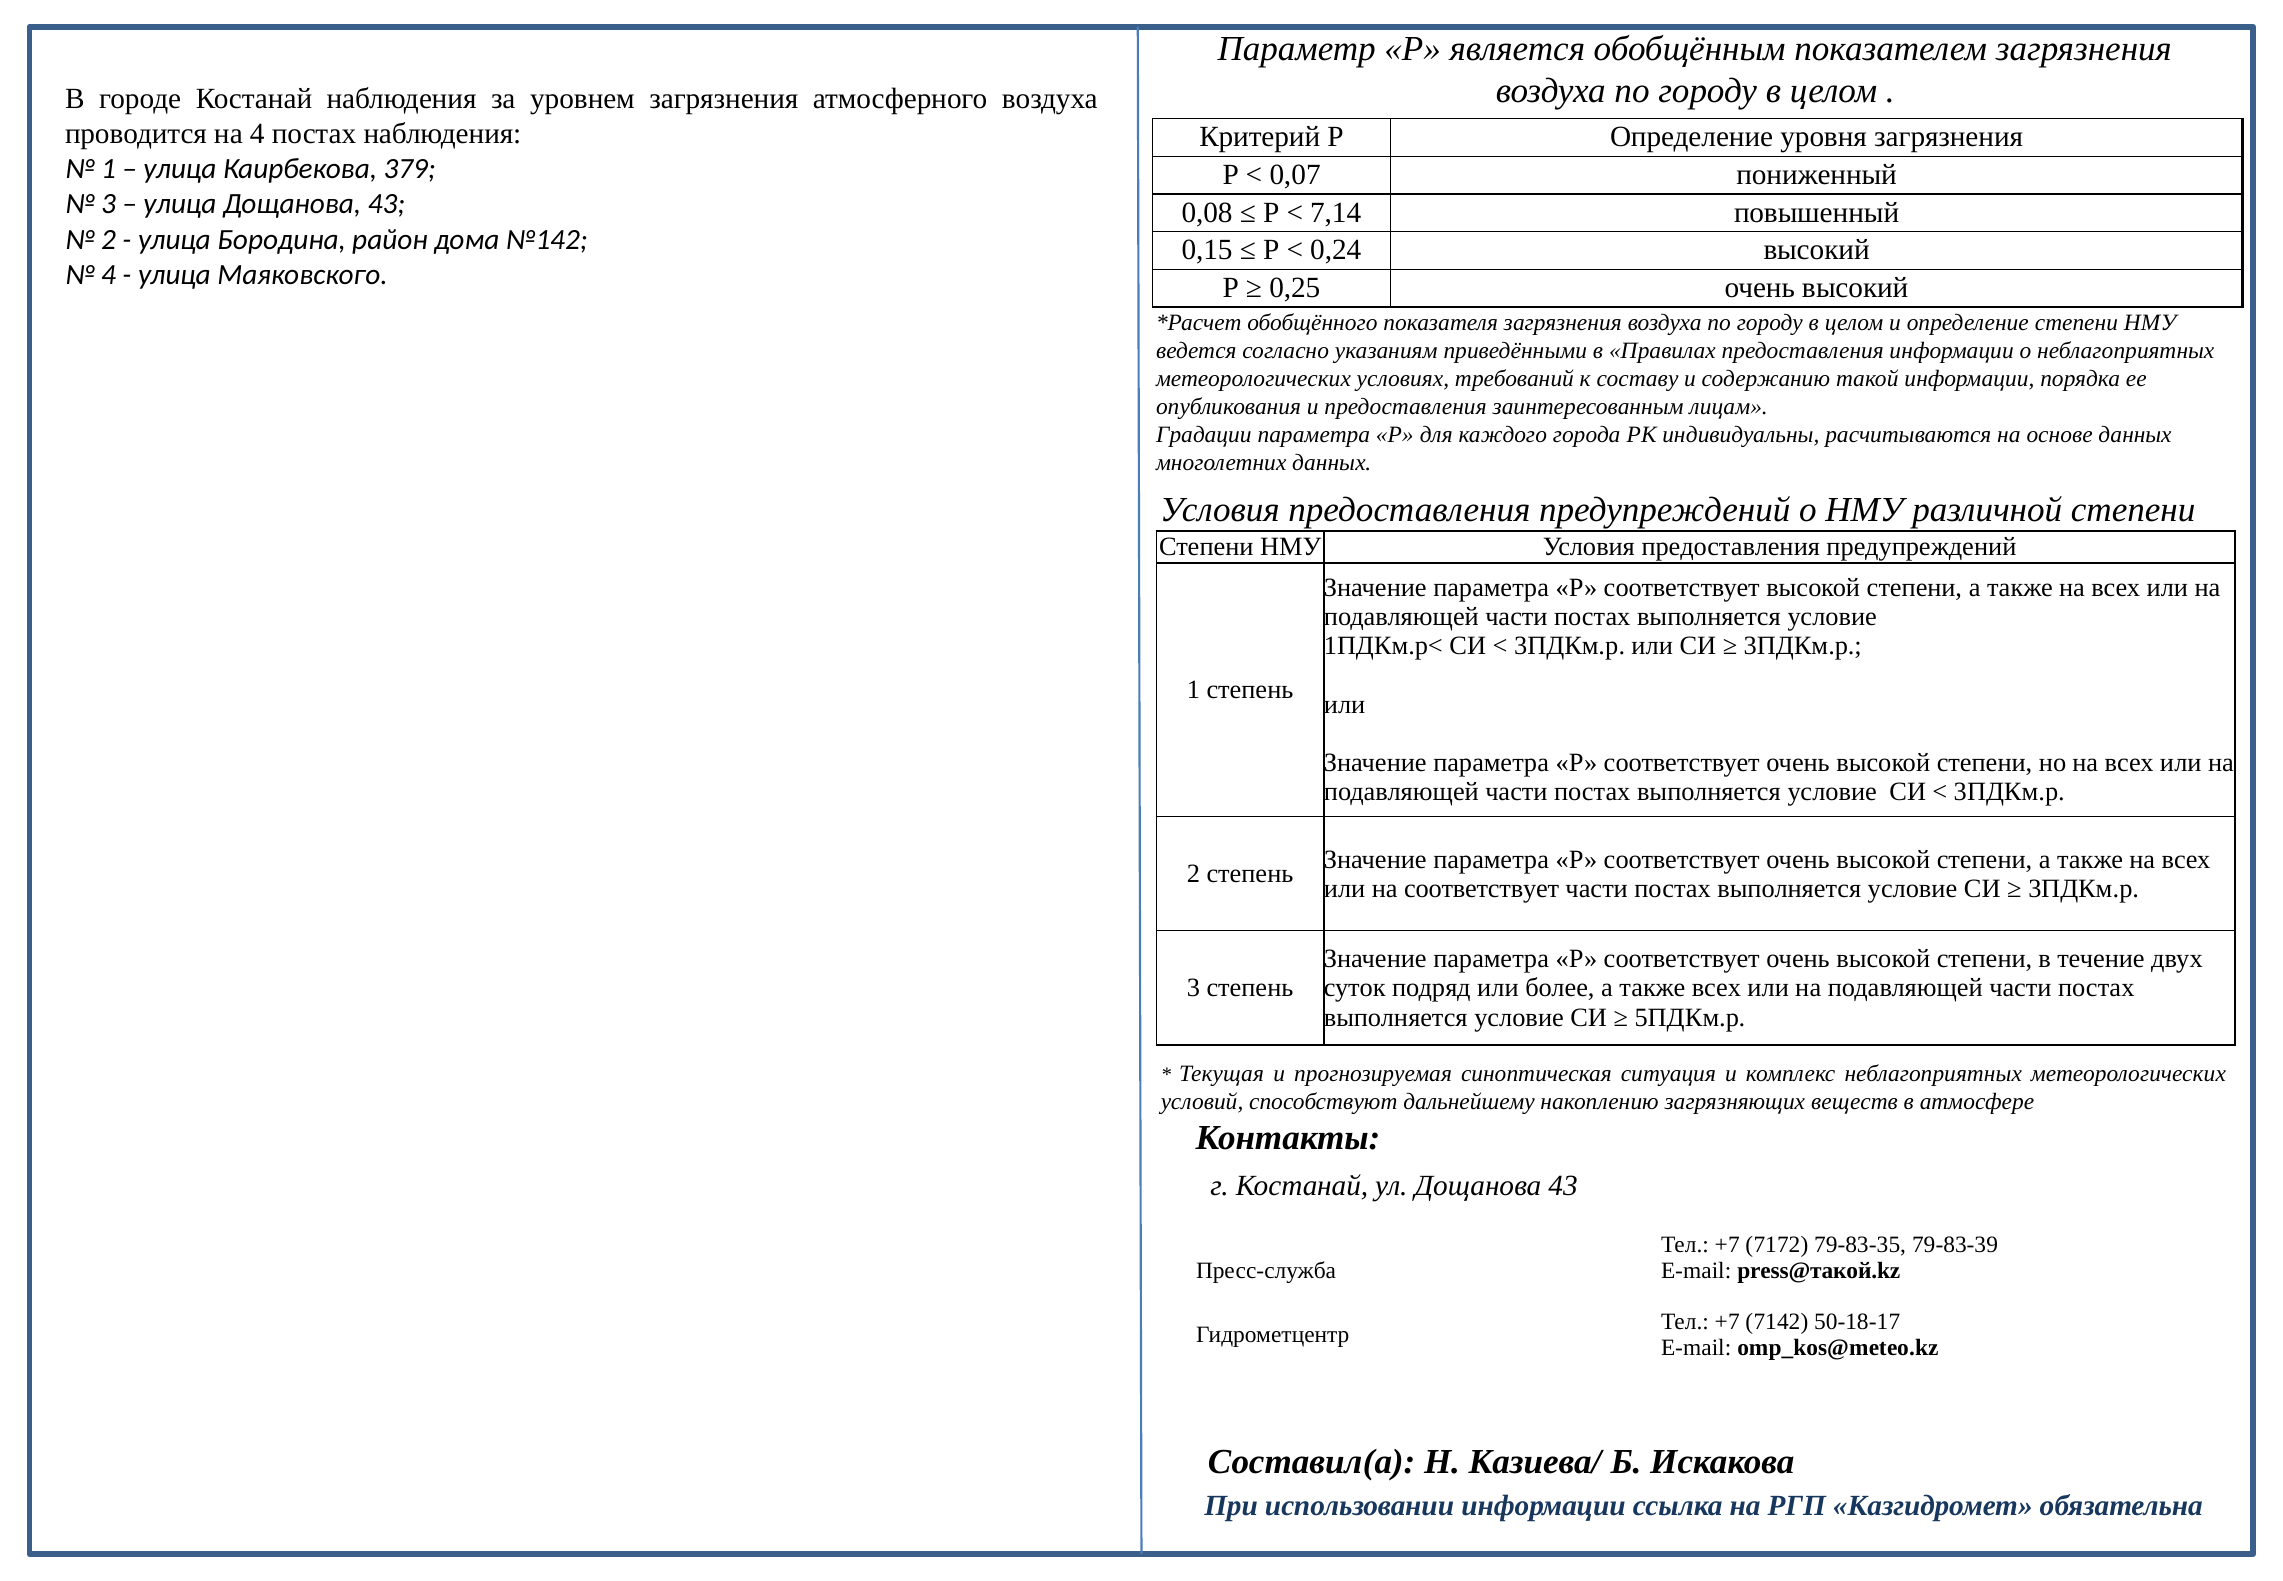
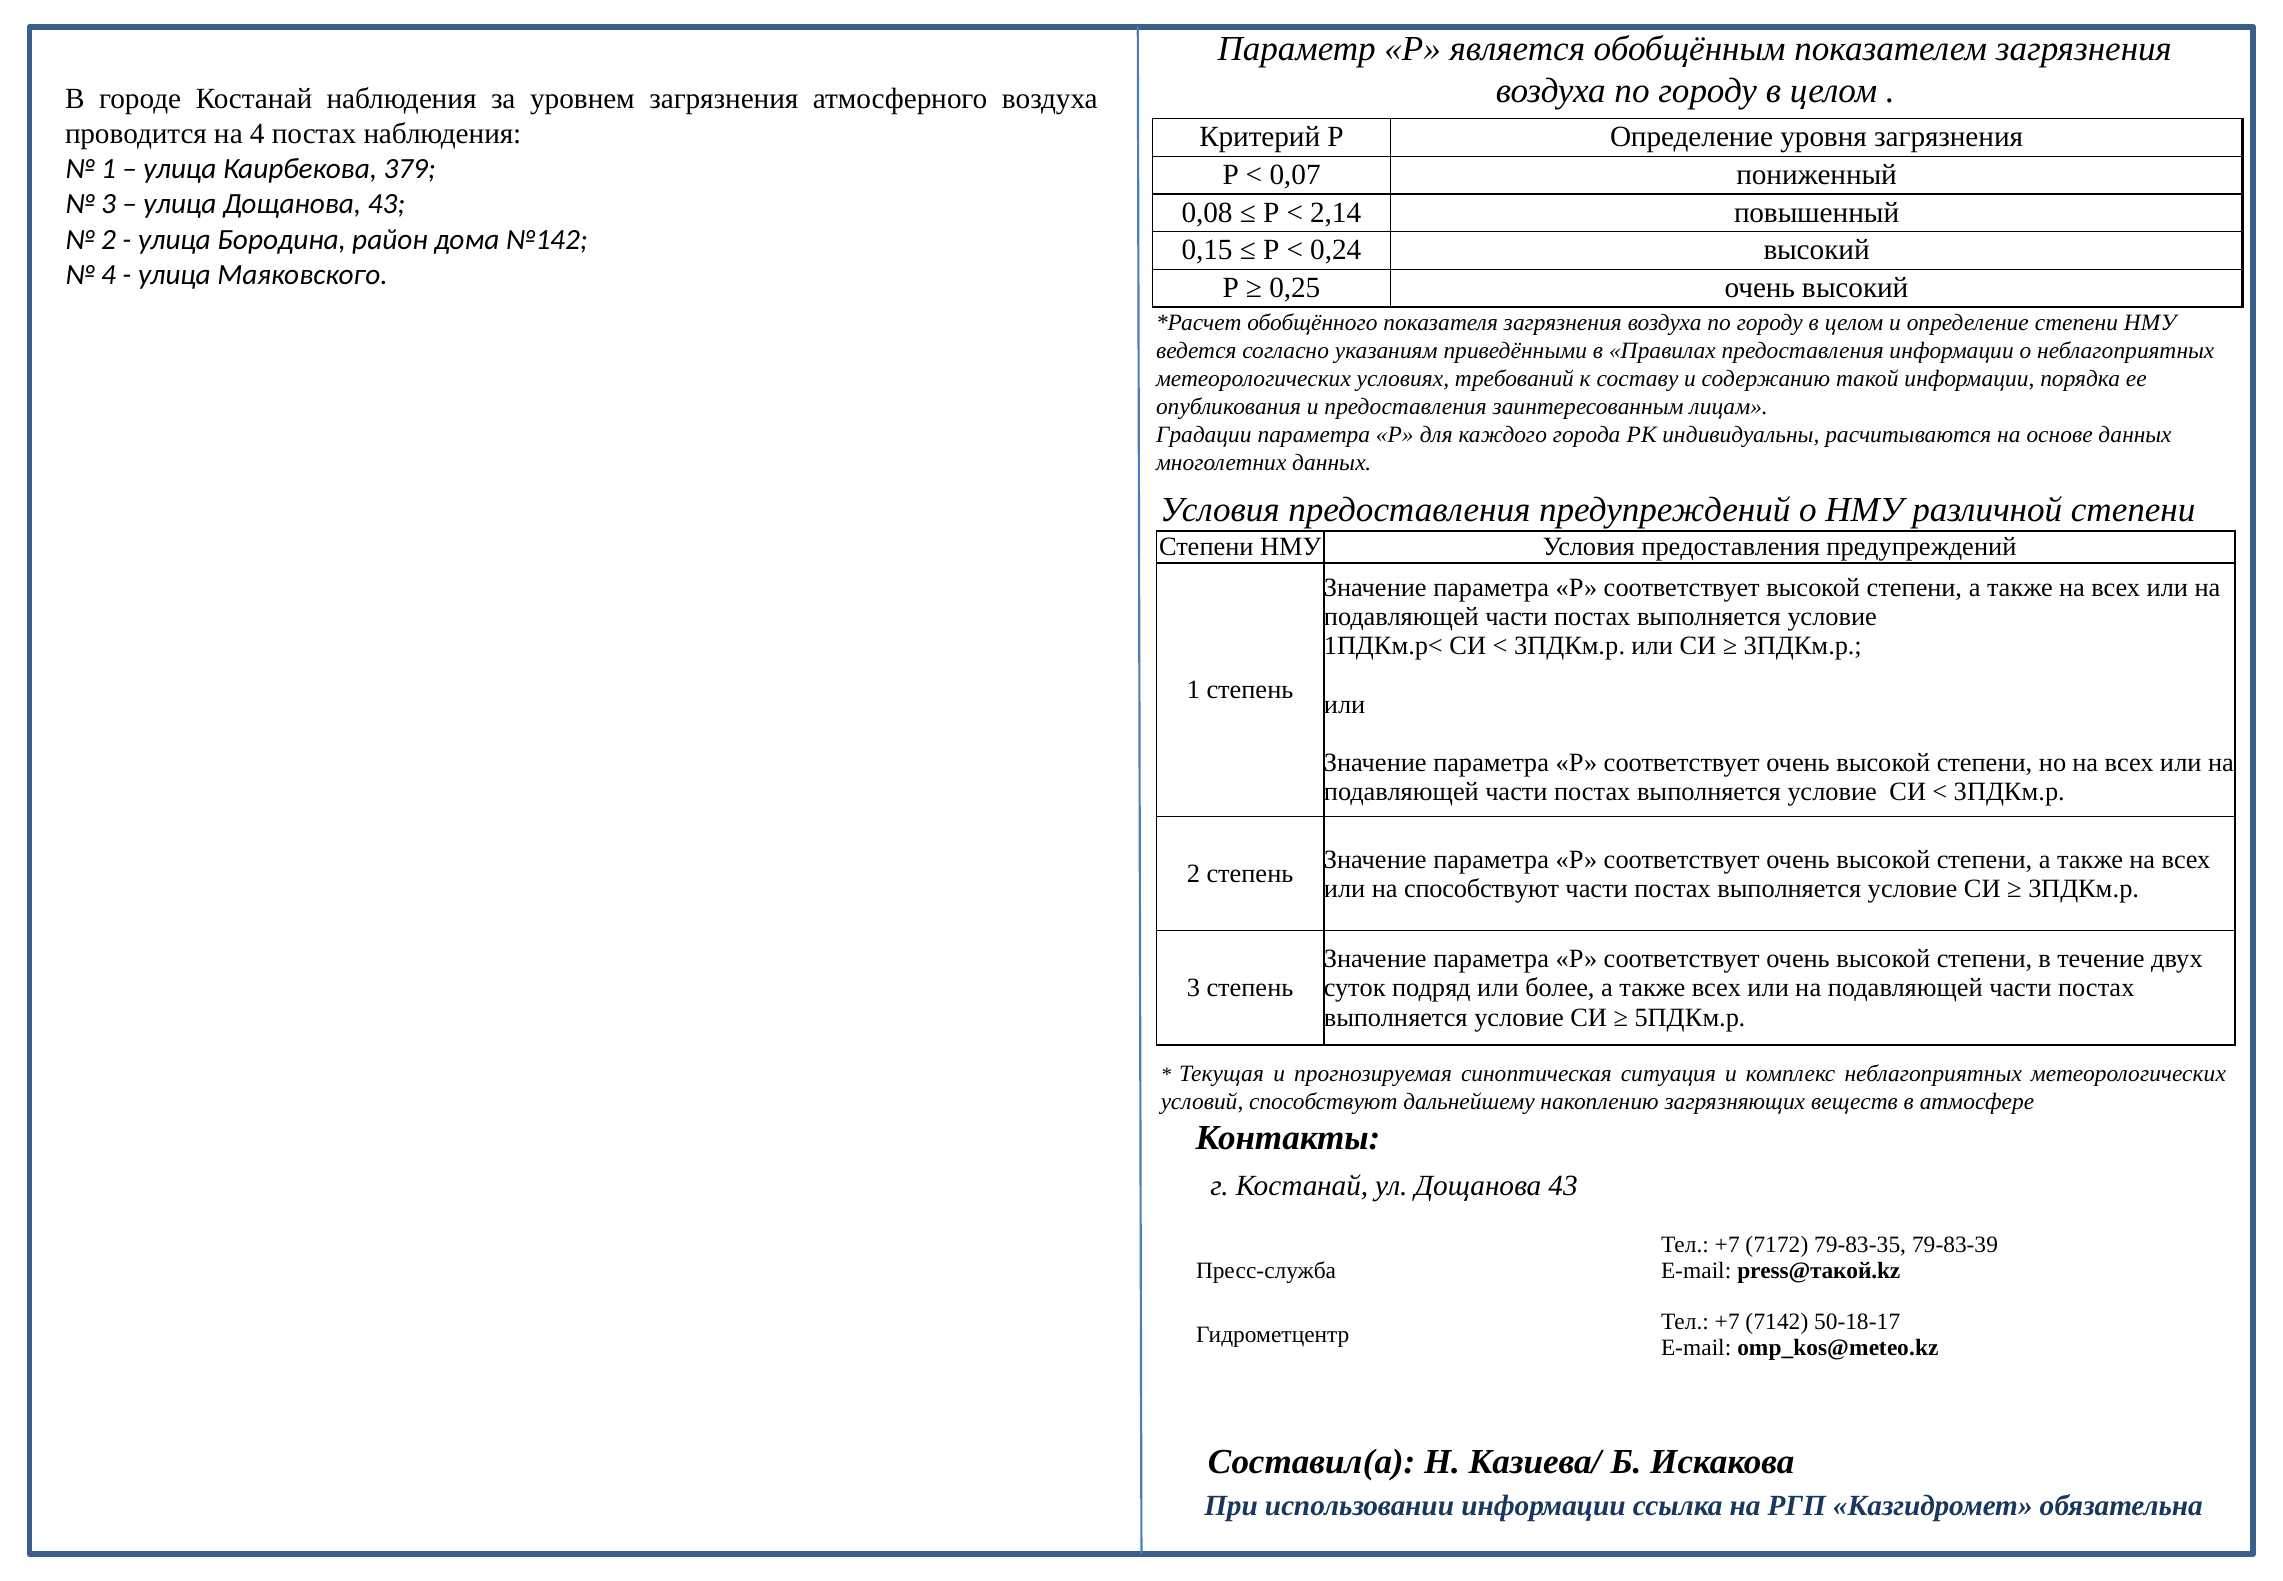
7,14: 7,14 -> 2,14 (1336, 212)
на соответствует: соответствует -> способствуют (1482, 888)
